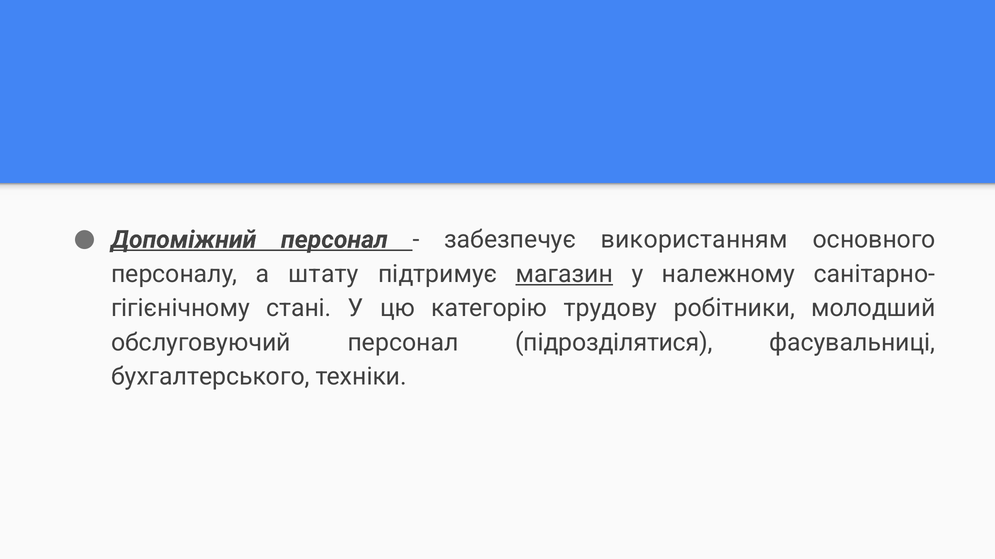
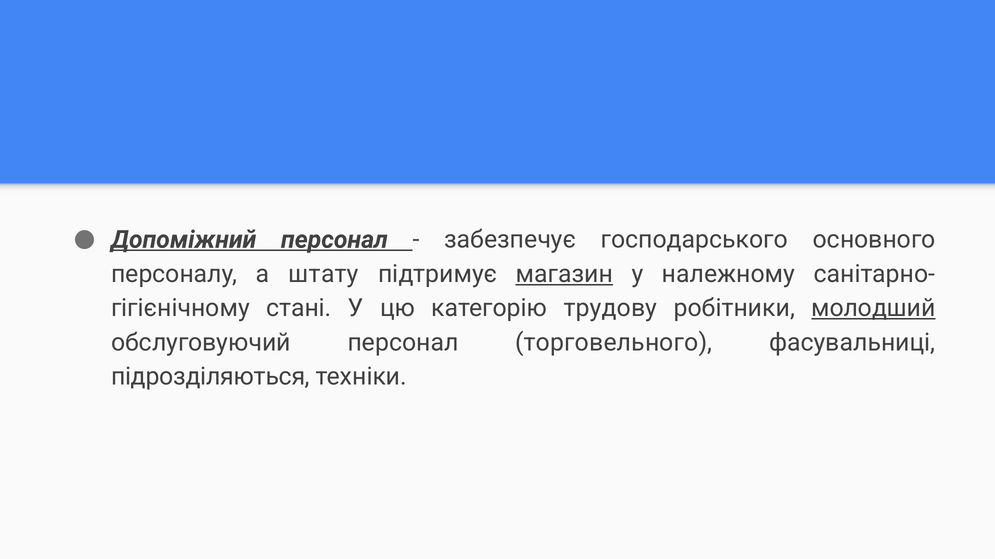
використанням: використанням -> господарського (694, 240)
молодший underline: none -> present (873, 309)
підрозділятися: підрозділятися -> торговельного (614, 343)
бухгалтерського: бухгалтерського -> підрозділяються (210, 377)
